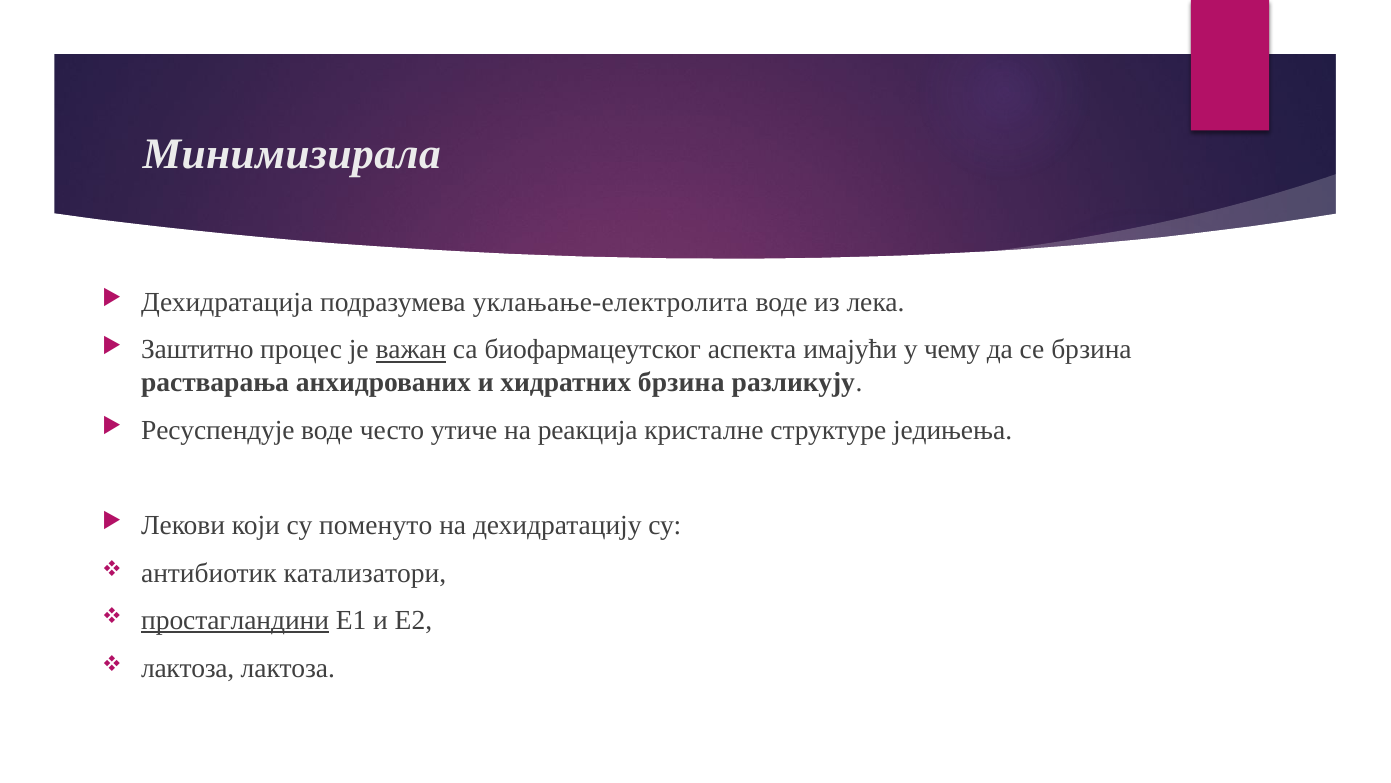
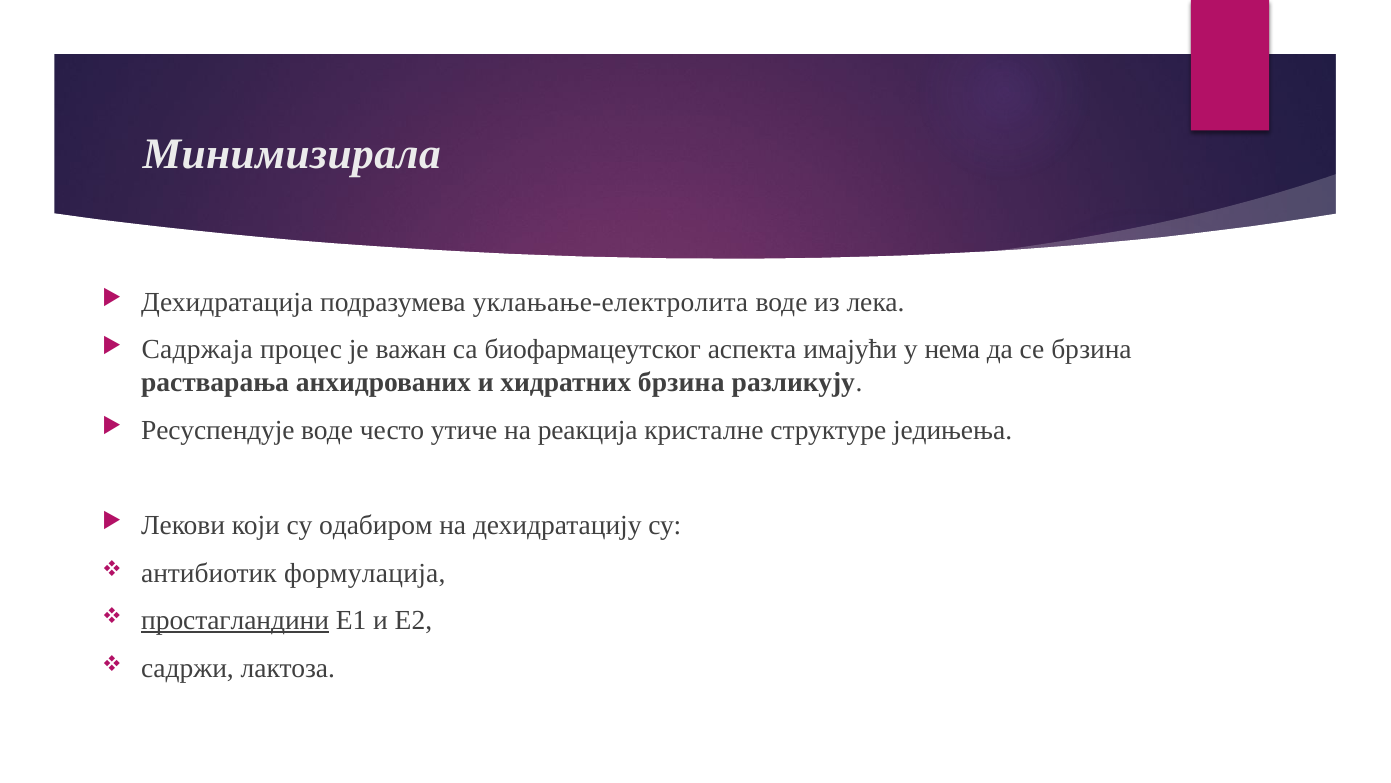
Заштитно: Заштитно -> Садржаја (197, 350)
важан underline: present -> none (411, 350)
чему: чему -> нема (952, 350)
поменуто: поменуто -> одабиром (376, 525)
катализатори: катализатори -> формулација (365, 573)
лактоза: лактоза -> садржи (188, 667)
